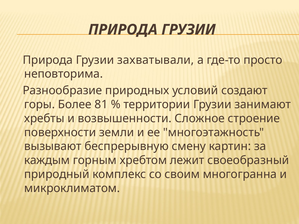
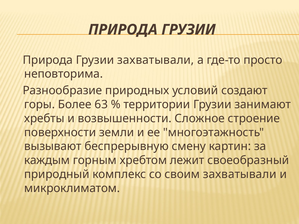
81: 81 -> 63 (101, 105)
своим многогранна: многогранна -> захватывали (240, 174)
